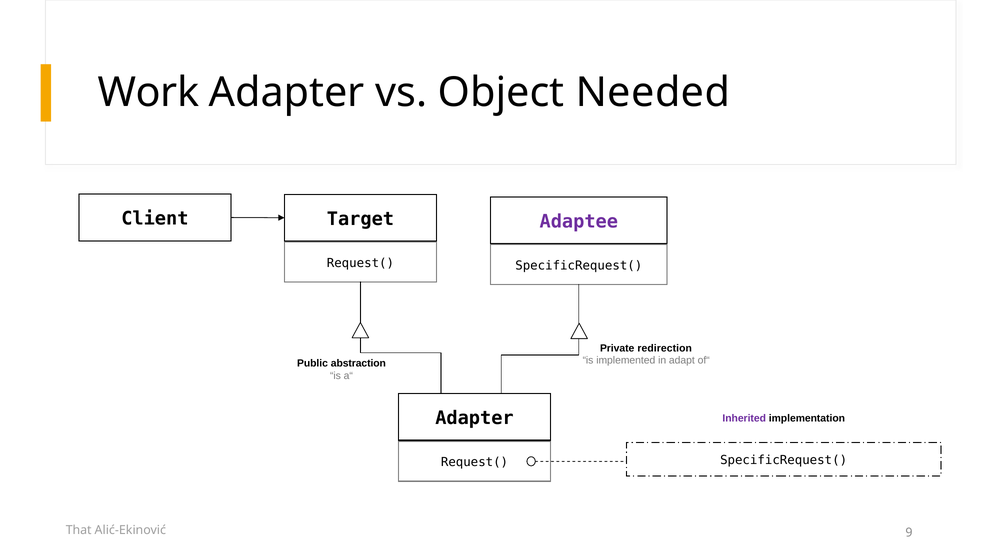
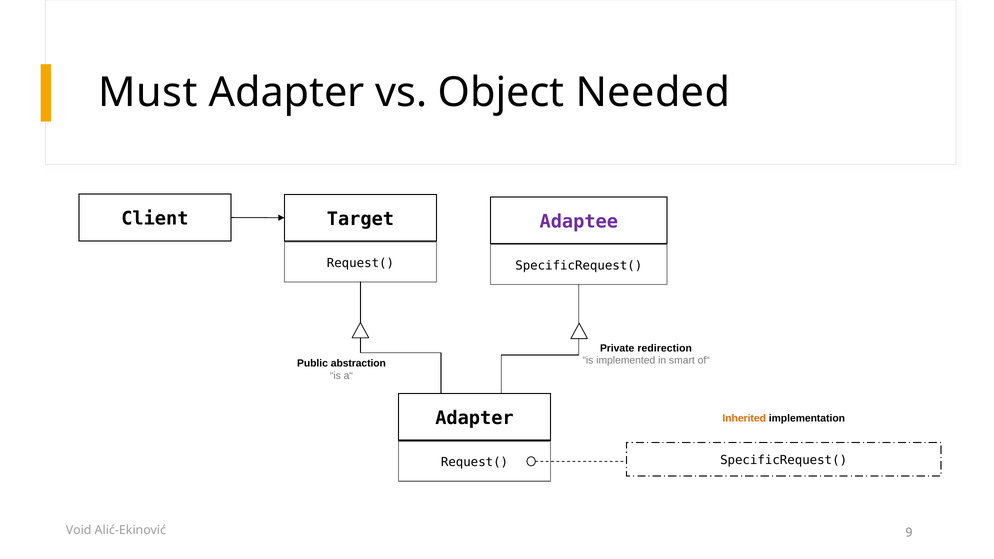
Work: Work -> Must (148, 93)
adapt: adapt -> smart (682, 361)
Inherited colour: purple -> orange (744, 418)
That: That -> Void (79, 530)
